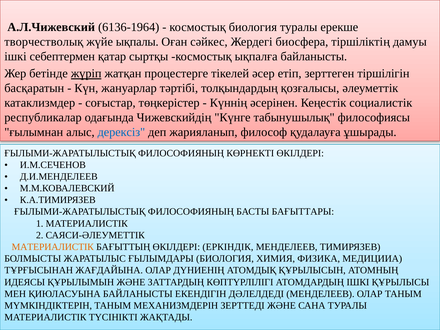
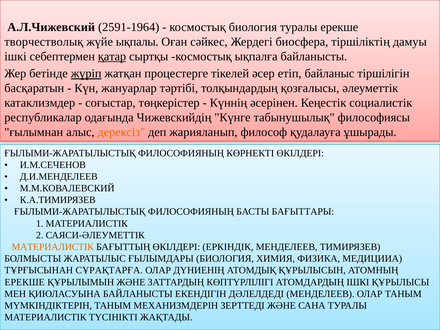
6136-1964: 6136-1964 -> 2591-1964 (129, 27)
қатар underline: none -> present (112, 56)
зерттеген: зерттеген -> байланыс (329, 74)
дерексіз colour: blue -> orange (121, 132)
ЖАҒДАЙЫНА: ЖАҒДАЙЫНА -> СҰРАҚТАРҒА (109, 270)
ИДЕЯСЫ: ИДЕЯСЫ -> ЕРЕКШЕ (25, 282)
